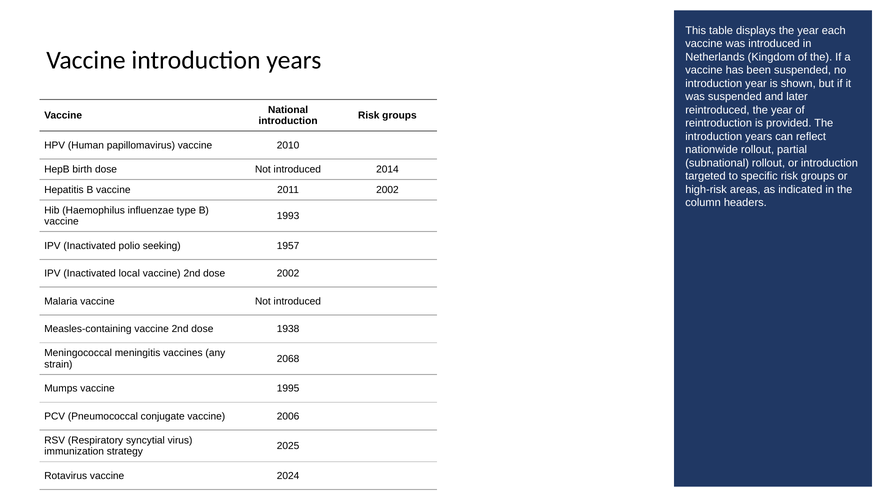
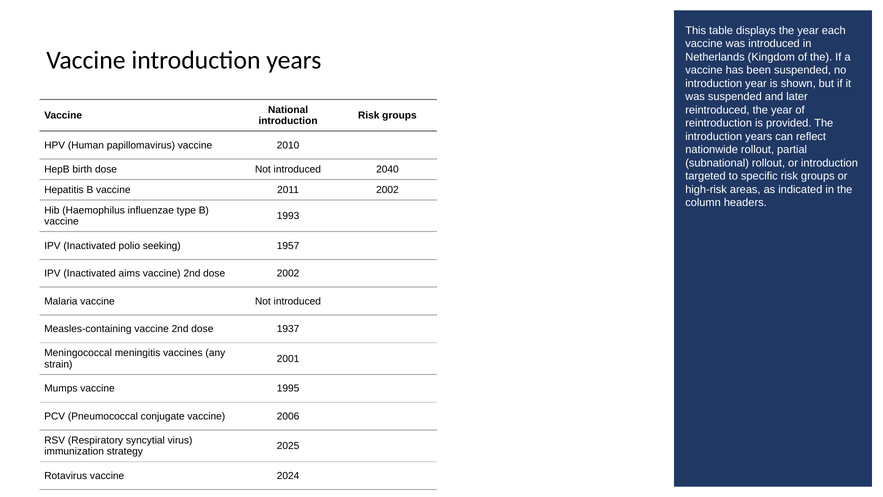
2014: 2014 -> 2040 (387, 169)
local: local -> aims (129, 273)
1938: 1938 -> 1937 (288, 329)
2068: 2068 -> 2001 (288, 358)
